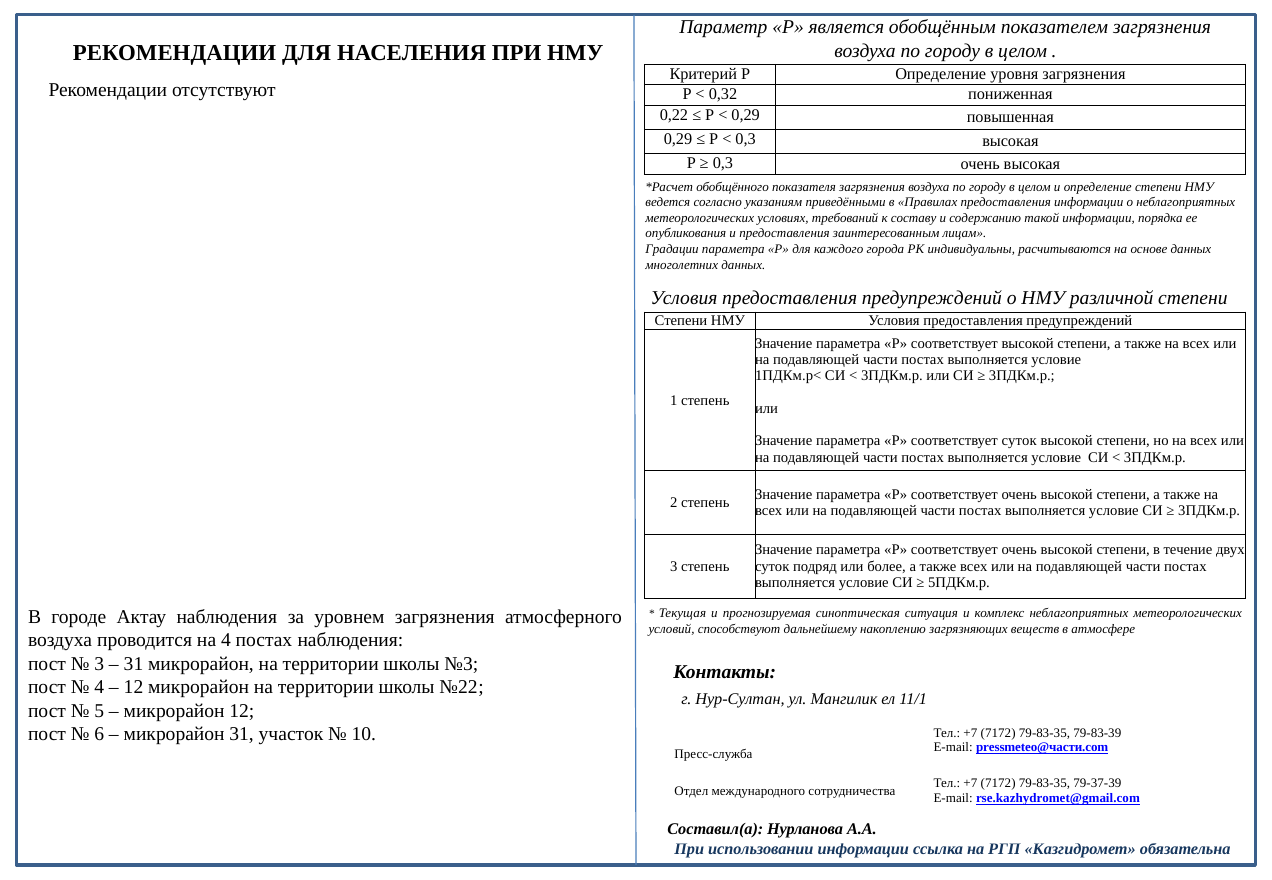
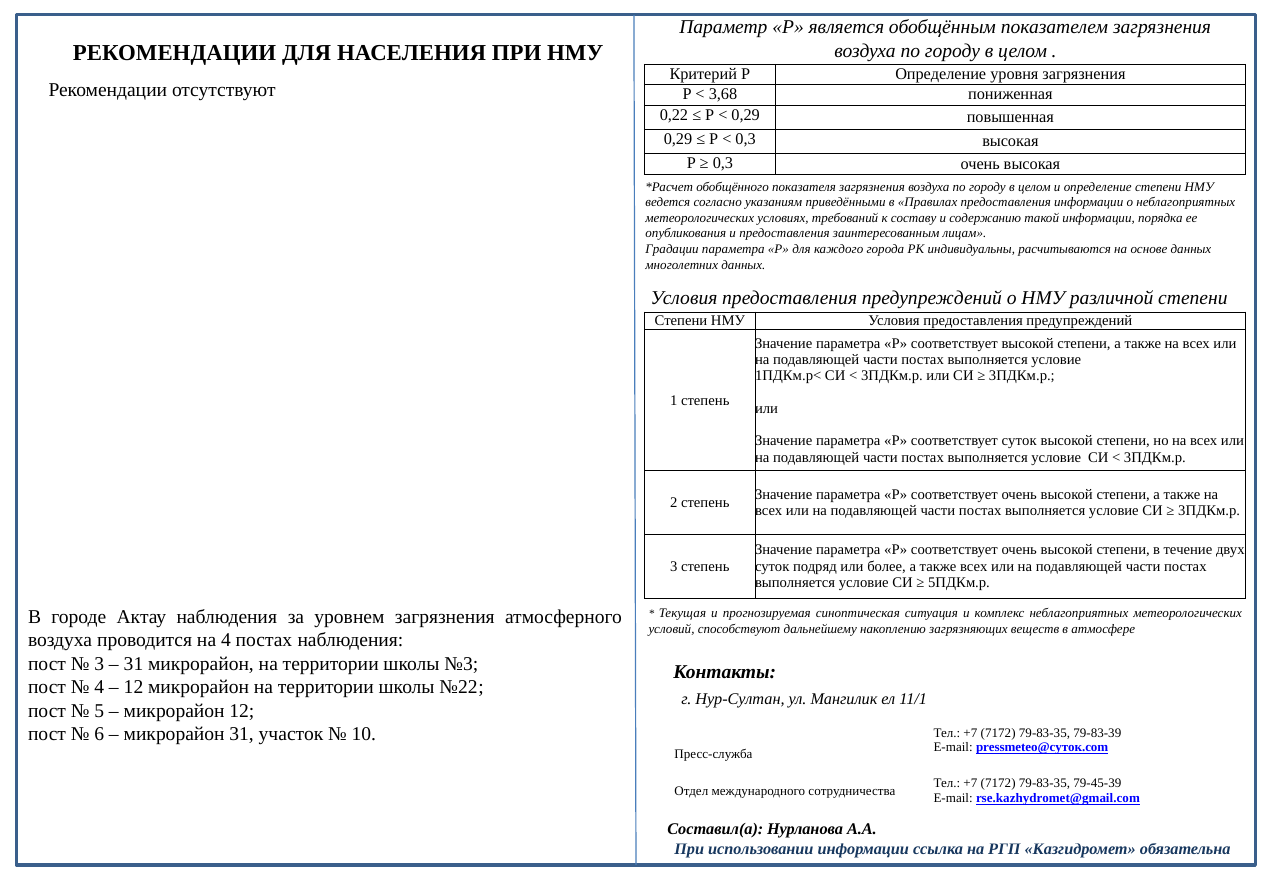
0,32: 0,32 -> 3,68 (723, 94)
pressmeteo@части.com: pressmeteo@части.com -> pressmeteo@суток.com (1042, 748)
79-37-39: 79-37-39 -> 79-45-39 (1097, 784)
